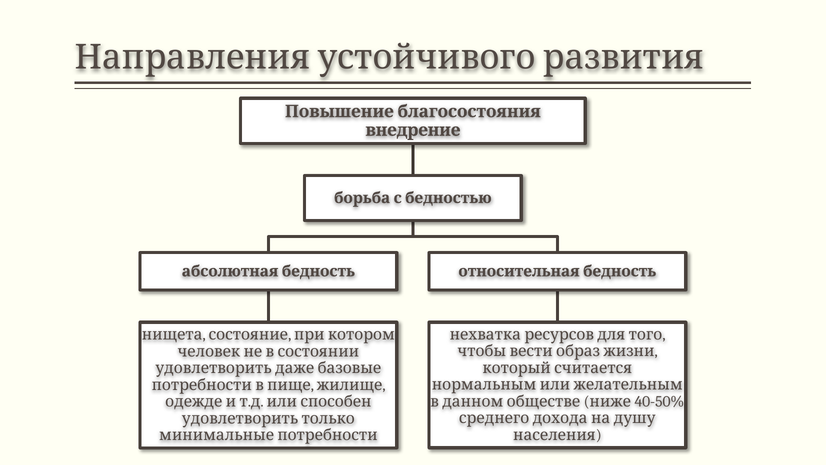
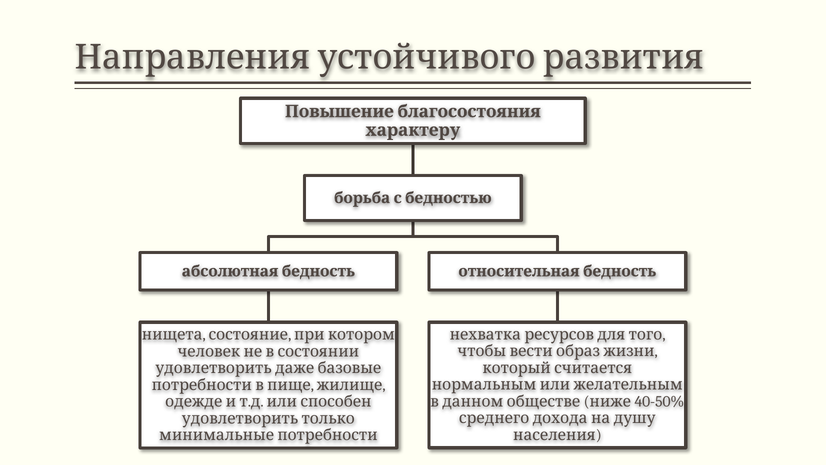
внедрение: внедрение -> характеру (413, 130)
